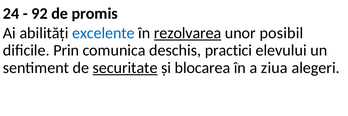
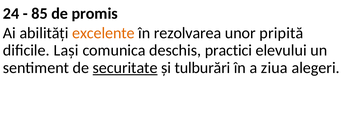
92: 92 -> 85 (40, 13)
excelente colour: blue -> orange (103, 33)
rezolvarea underline: present -> none (188, 33)
posibil: posibil -> pripită (281, 33)
Prin: Prin -> Lași (66, 50)
blocarea: blocarea -> tulburări (203, 68)
